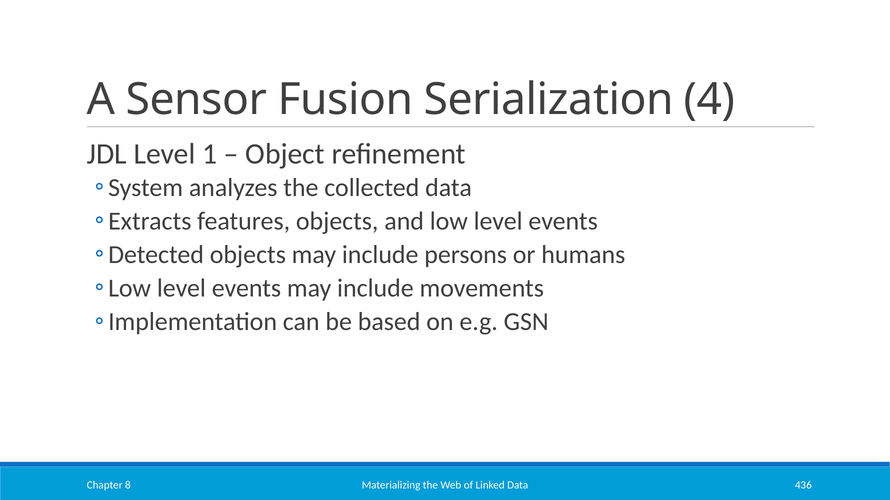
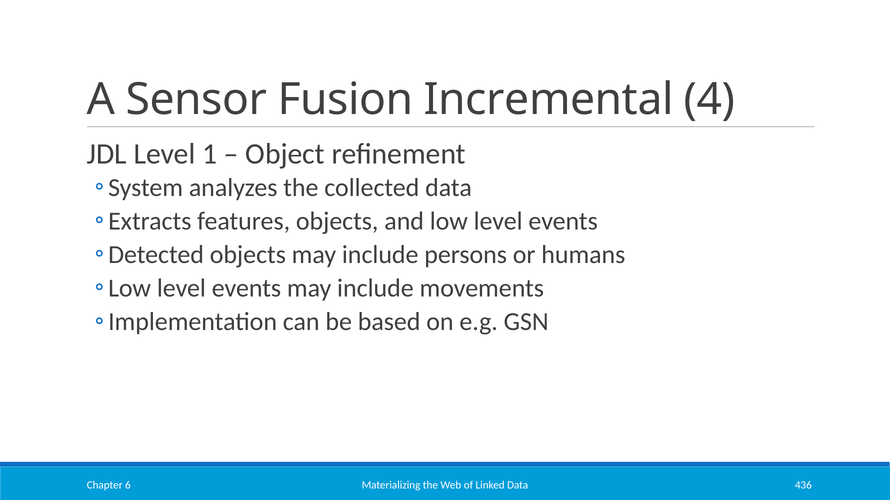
Serialization: Serialization -> Incremental (549, 100)
8: 8 -> 6 (128, 486)
